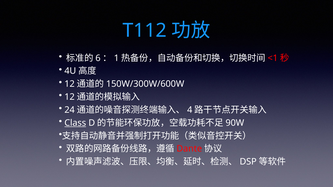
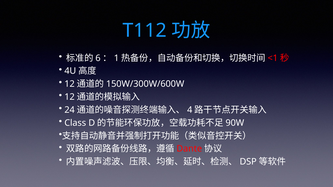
Class underline: present -> none (75, 123)
